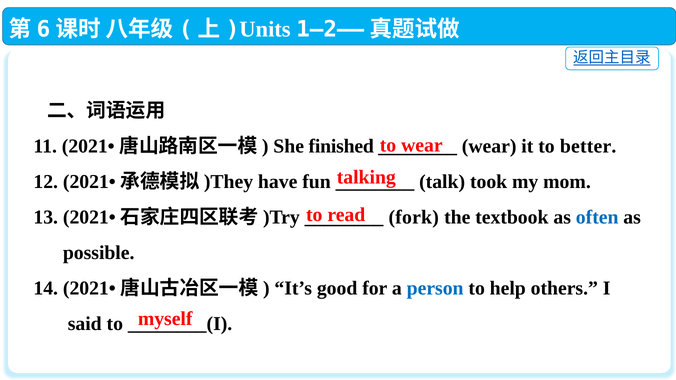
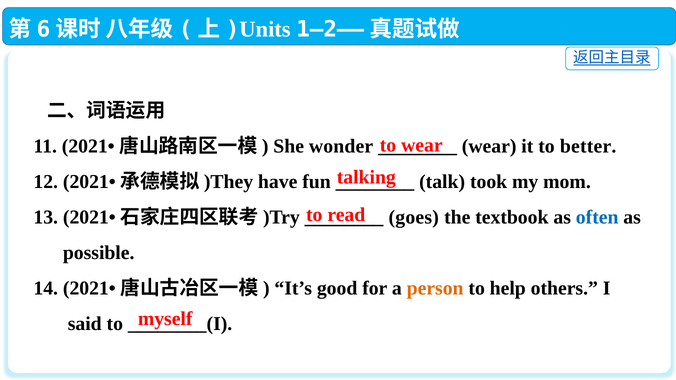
finished: finished -> wonder (341, 146)
fork: fork -> goes (414, 217)
person colour: blue -> orange (435, 288)
